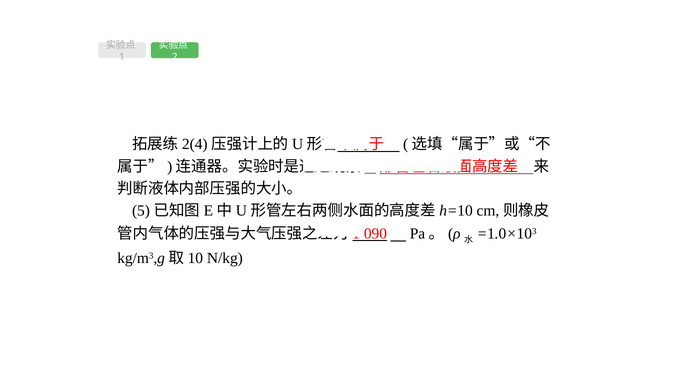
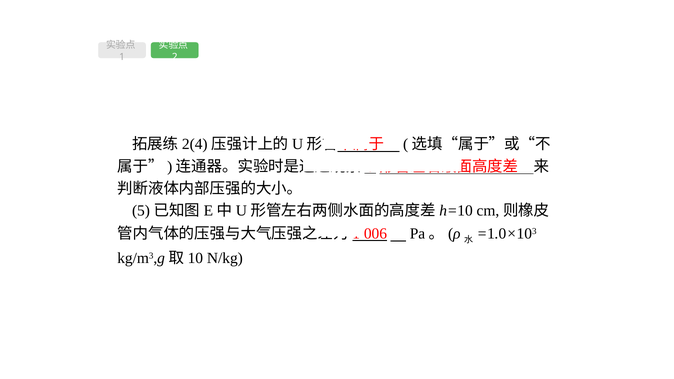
090: 090 -> 006 (375, 234)
